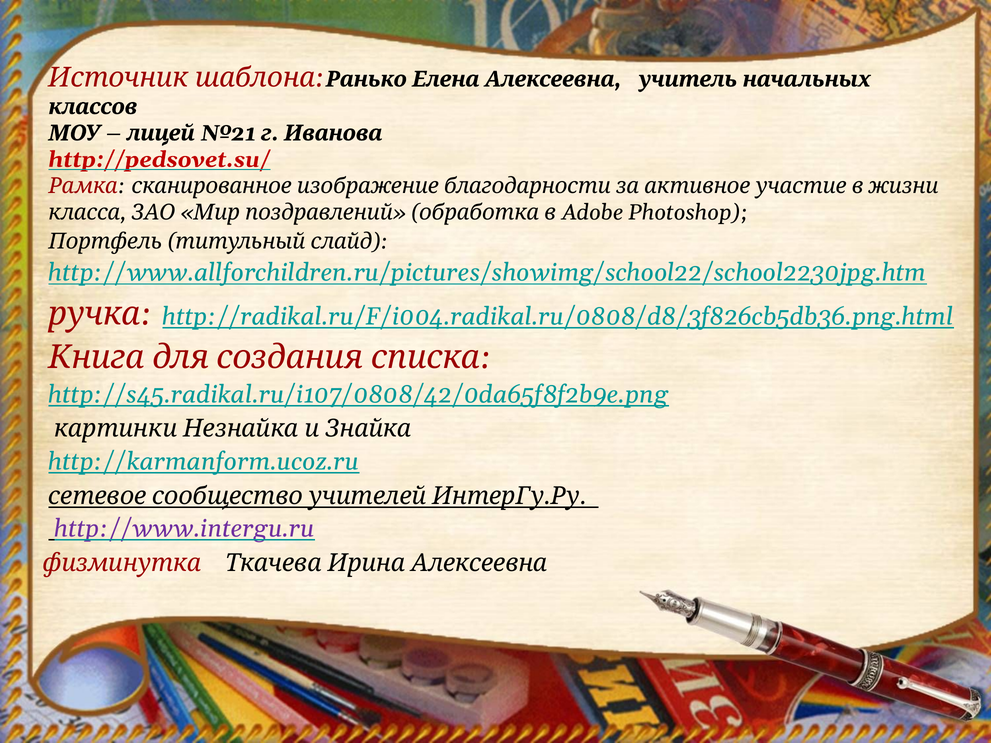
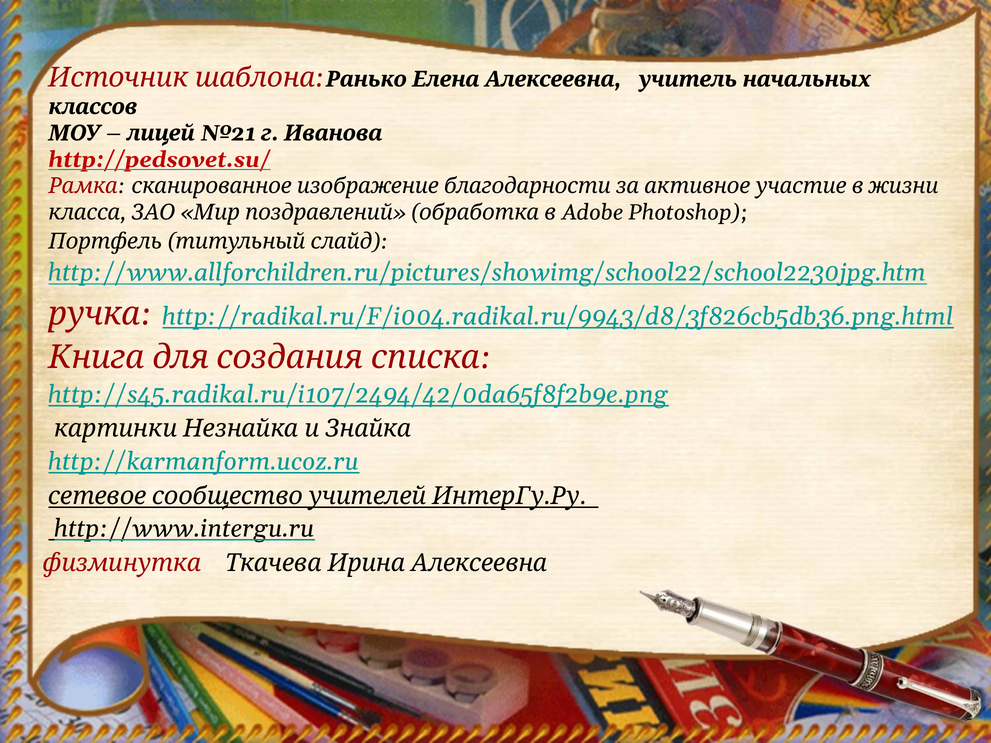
http://radikal.ru/F/i004.radikal.ru/0808/d8/3f826cb5db36.png.html: http://radikal.ru/F/i004.radikal.ru/0808/d8/3f826cb5db36.png.html -> http://radikal.ru/F/i004.radikal.ru/9943/d8/3f826cb5db36.png.html (558, 316)
http://s45.radikal.ru/i107/0808/42/0da65f8f2b9e.png: http://s45.radikal.ru/i107/0808/42/0da65f8f2b9e.png -> http://s45.radikal.ru/i107/2494/42/0da65f8f2b9e.png (358, 395)
http://www.intergu.ru colour: purple -> black (184, 529)
